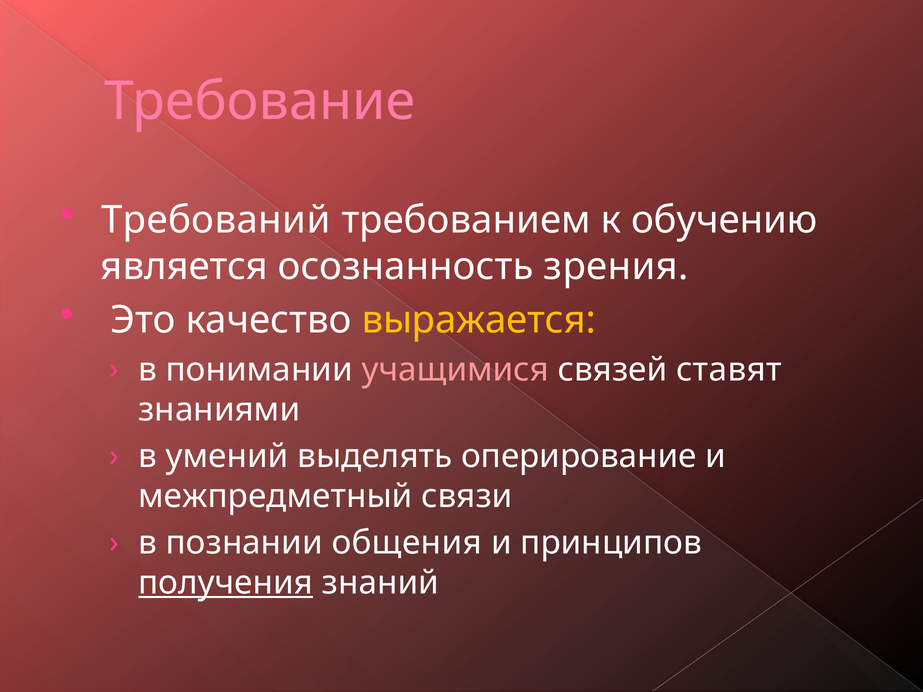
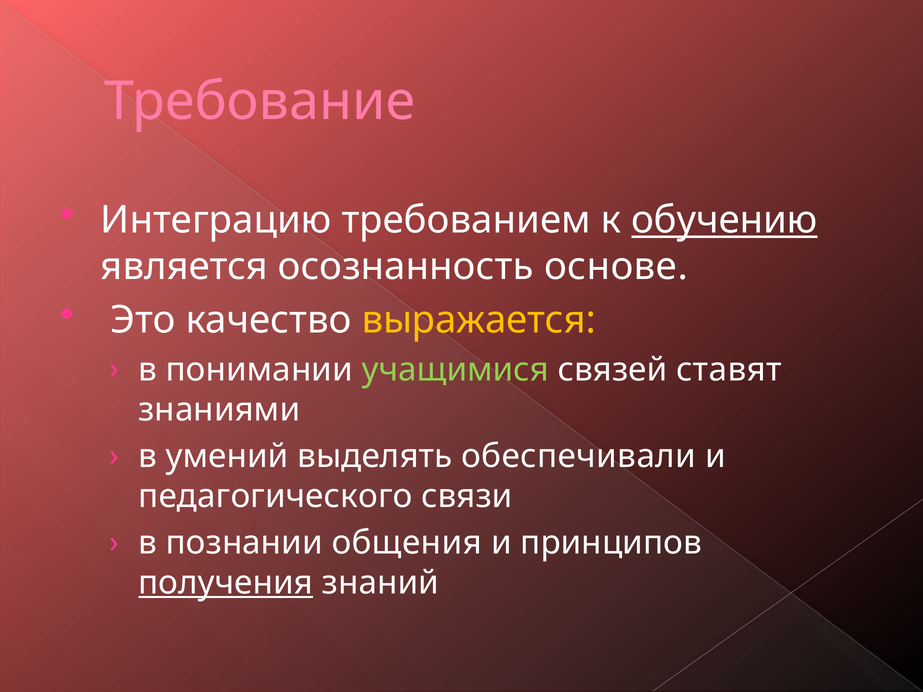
Требований: Требований -> Интеграцию (216, 220)
обучению underline: none -> present (724, 220)
зрения: зрения -> основе (616, 267)
учащимися colour: pink -> light green (455, 370)
оперирование: оперирование -> обеспечивали (579, 456)
межпредметный: межпредметный -> педагогического (275, 496)
